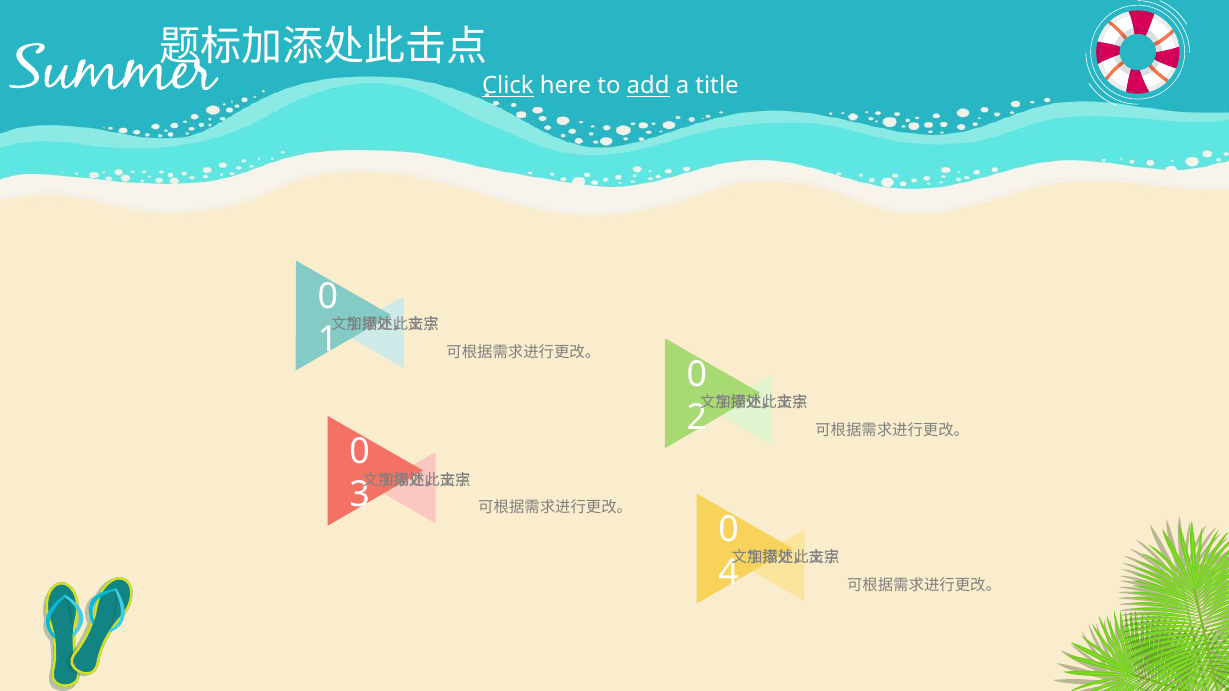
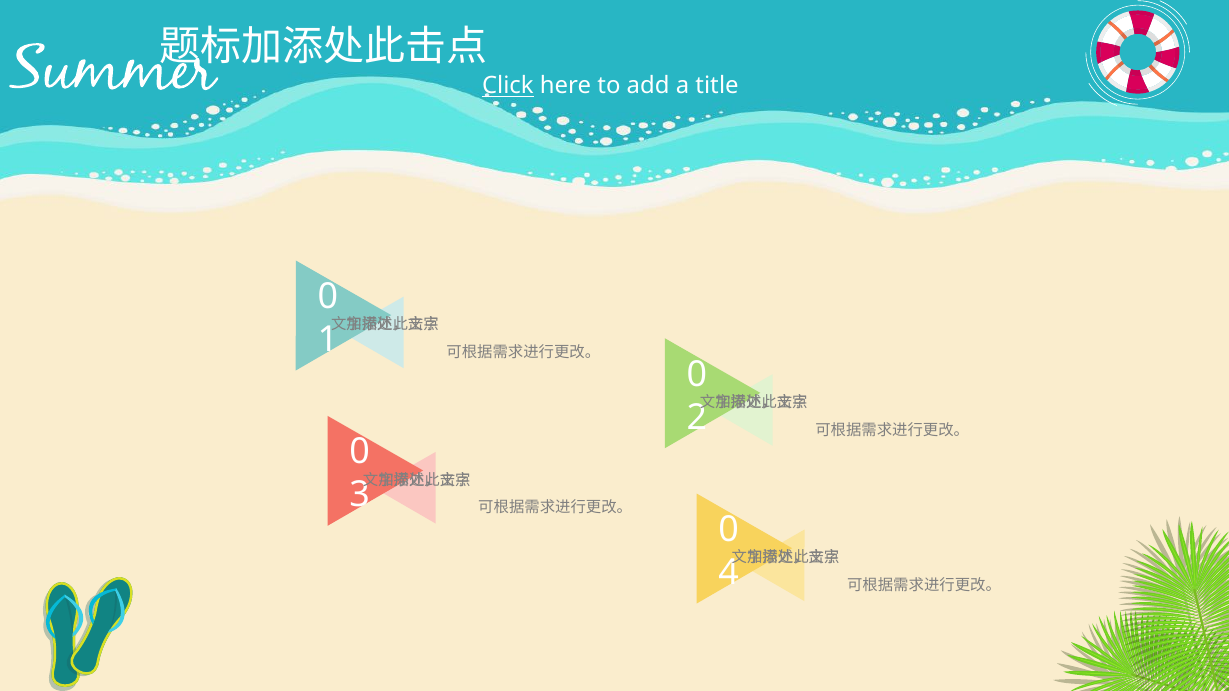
add underline: present -> none (648, 86)
